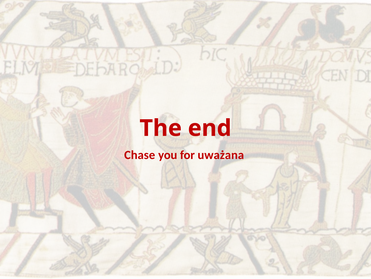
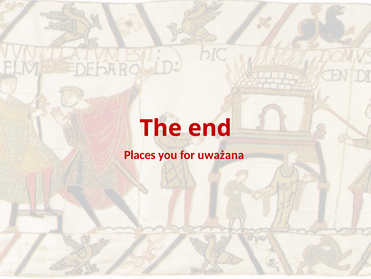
Chase: Chase -> Places (140, 155)
